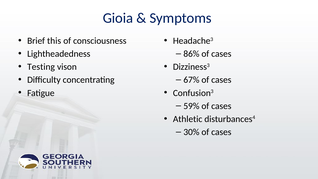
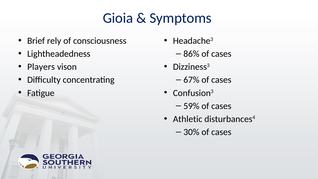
this: this -> rely (54, 41)
Testing: Testing -> Players (41, 67)
